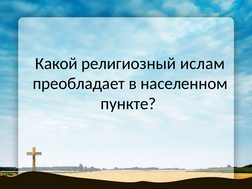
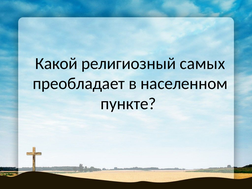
ислам: ислам -> самых (202, 63)
